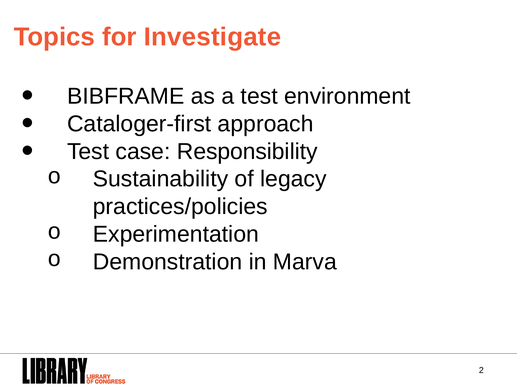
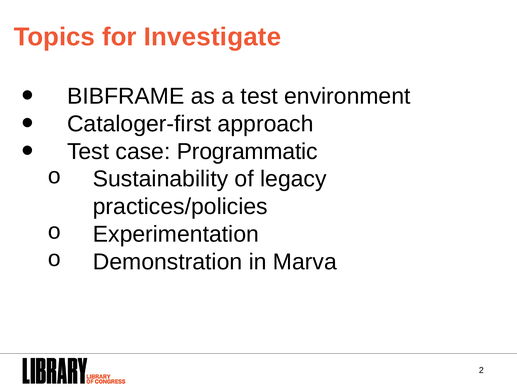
Responsibility: Responsibility -> Programmatic (247, 151)
